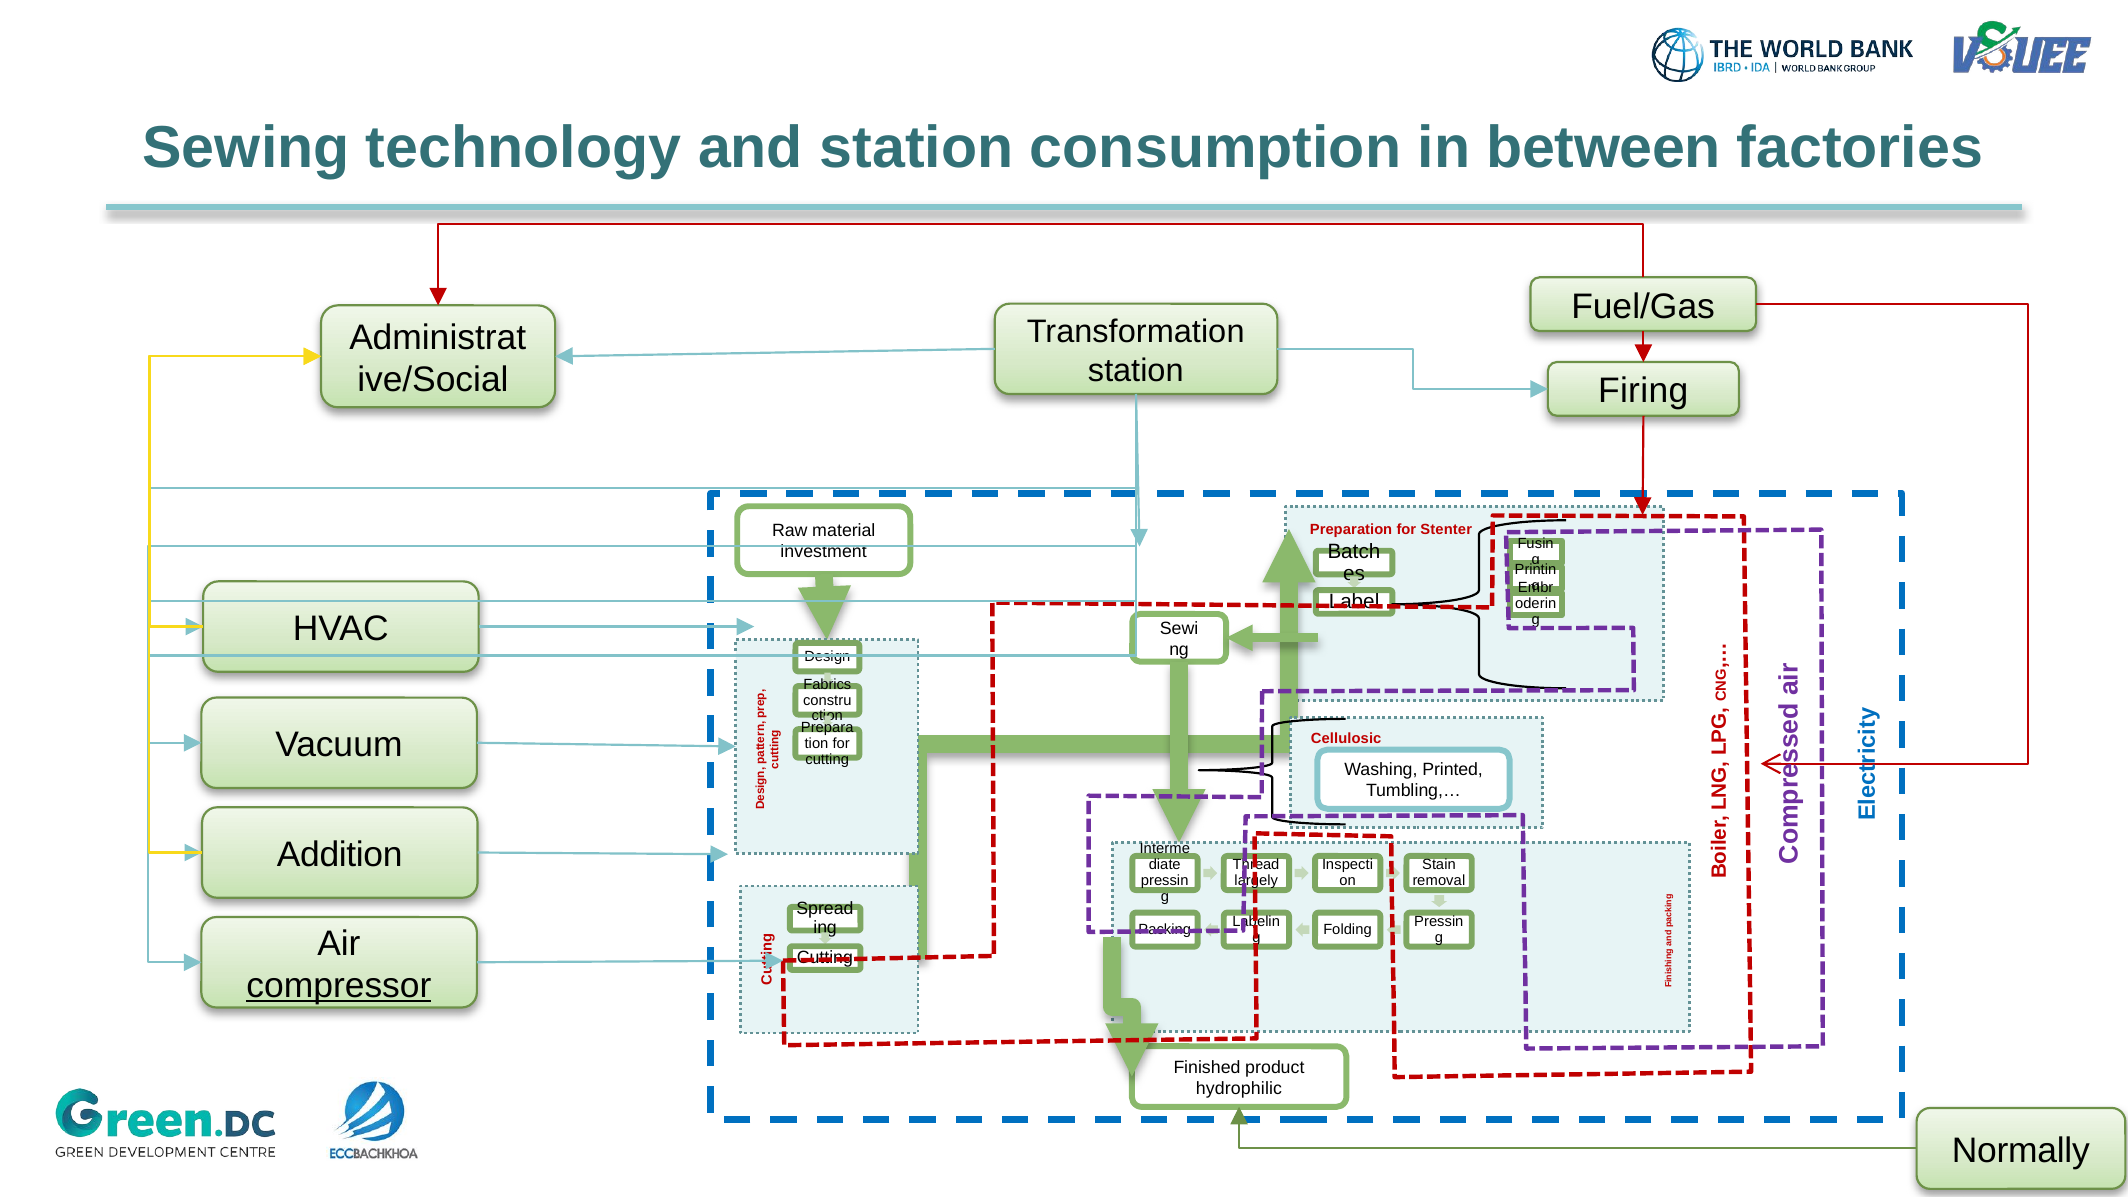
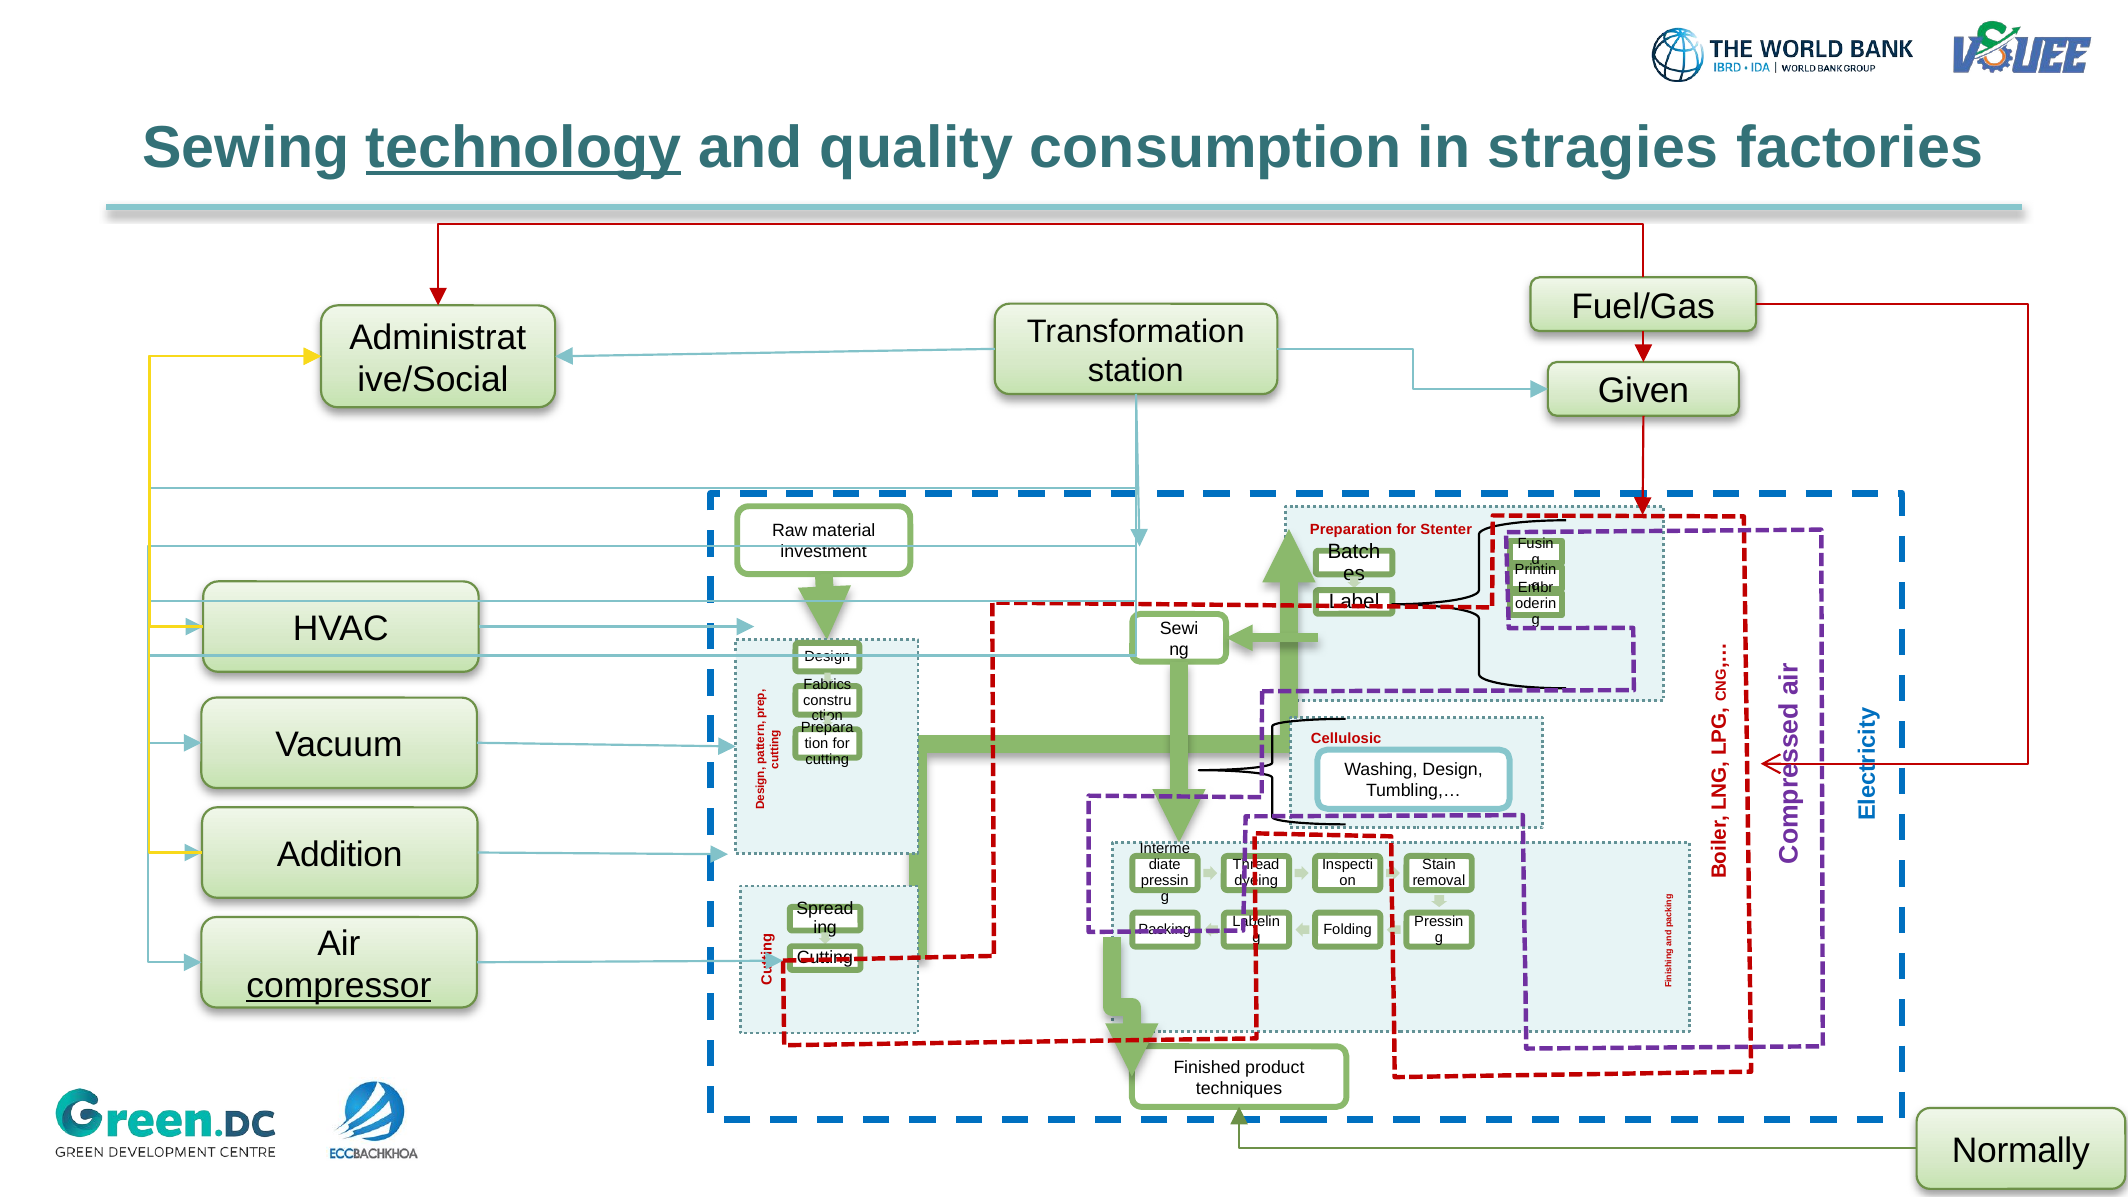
technology underline: none -> present (524, 148)
and station: station -> quality (916, 148)
between: between -> stragies (1603, 148)
Firing: Firing -> Given (1643, 391)
Washing Printed: Printed -> Design (1453, 770)
largely: largely -> dyeing (1256, 881)
hydrophilic: hydrophilic -> techniques (1239, 1088)
